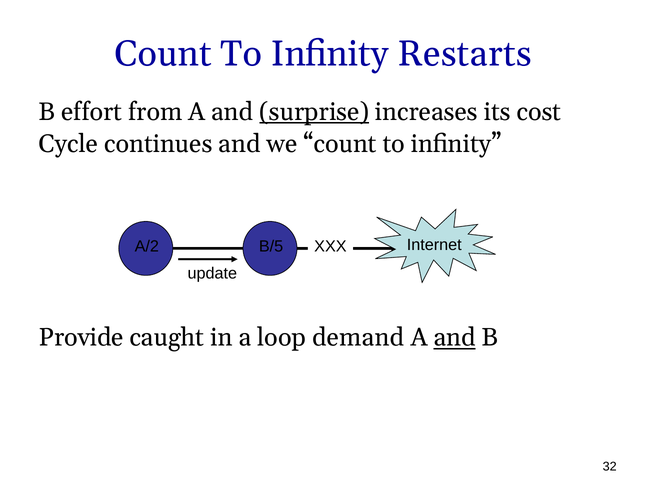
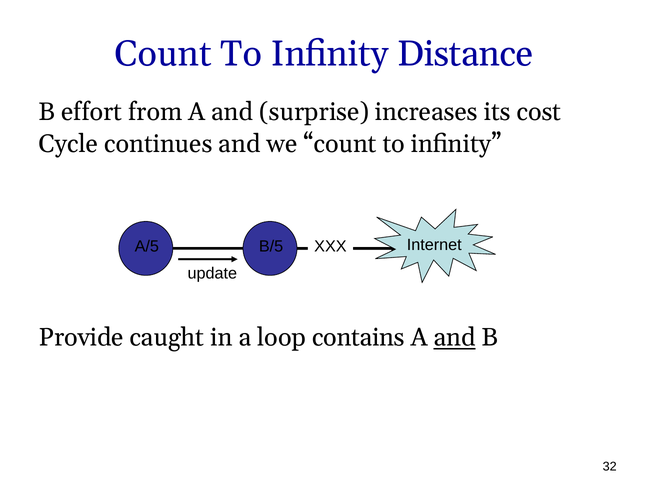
Restarts: Restarts -> Distance (465, 54)
surprise underline: present -> none (314, 112)
A/2: A/2 -> A/5 (147, 246)
demand: demand -> contains (358, 338)
